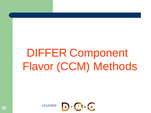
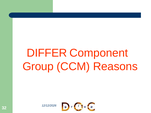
Flavor: Flavor -> Group (38, 67)
Methods: Methods -> Reasons (115, 67)
